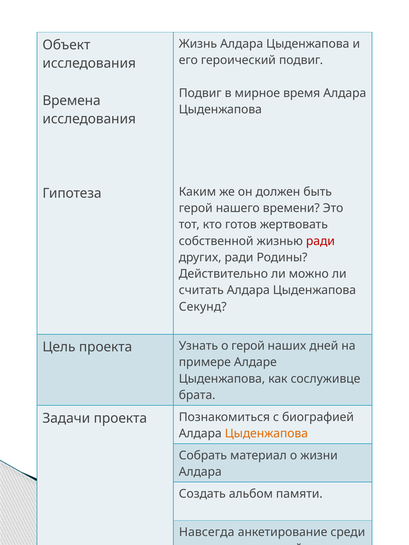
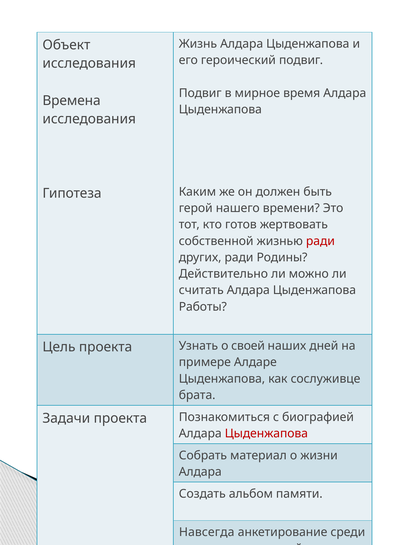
Секунд: Секунд -> Работы (203, 307)
о герой: герой -> своей (248, 346)
Цыденжапова colour: orange -> red (266, 434)
